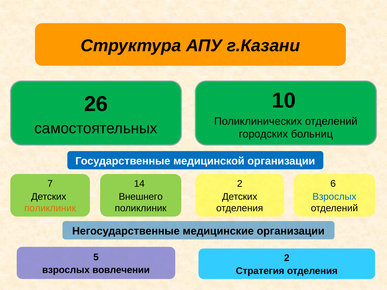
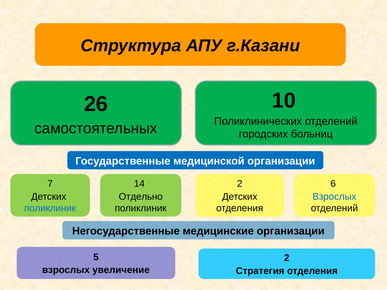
Внешнего: Внешнего -> Отдельно (141, 197)
поликлиник colour: orange -> blue (50, 208)
вовлечении: вовлечении -> увеличение (121, 270)
